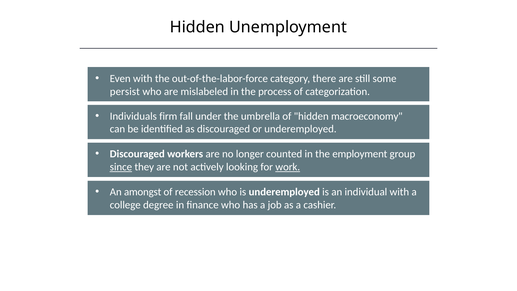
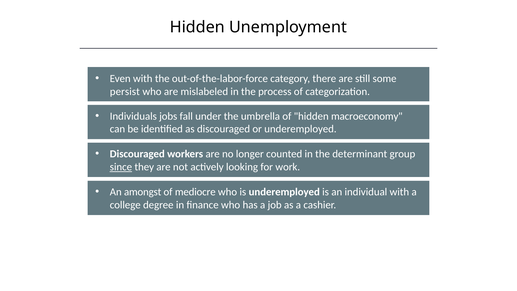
firm: firm -> jobs (168, 116)
employment: employment -> determinant (360, 154)
work underline: present -> none (288, 167)
recession: recession -> mediocre (195, 192)
